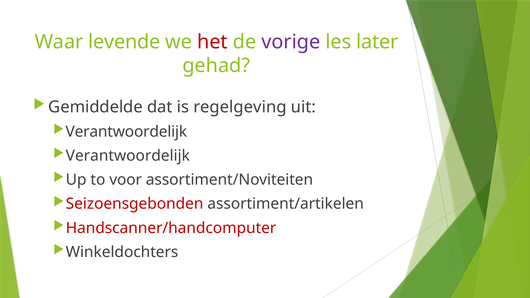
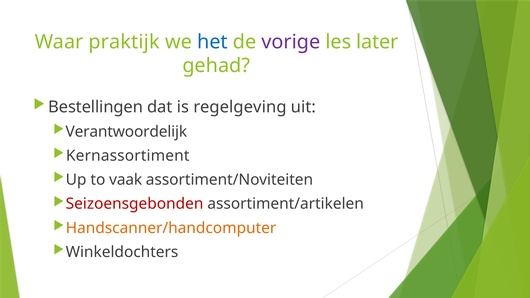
levende: levende -> praktijk (124, 42)
het colour: red -> blue (212, 42)
Gemiddelde: Gemiddelde -> Bestellingen (96, 107)
Verantwoordelijk: Verantwoordelijk -> Kernassortiment (128, 156)
voor: voor -> vaak (126, 180)
Handscanner/handcomputer colour: red -> orange (171, 228)
